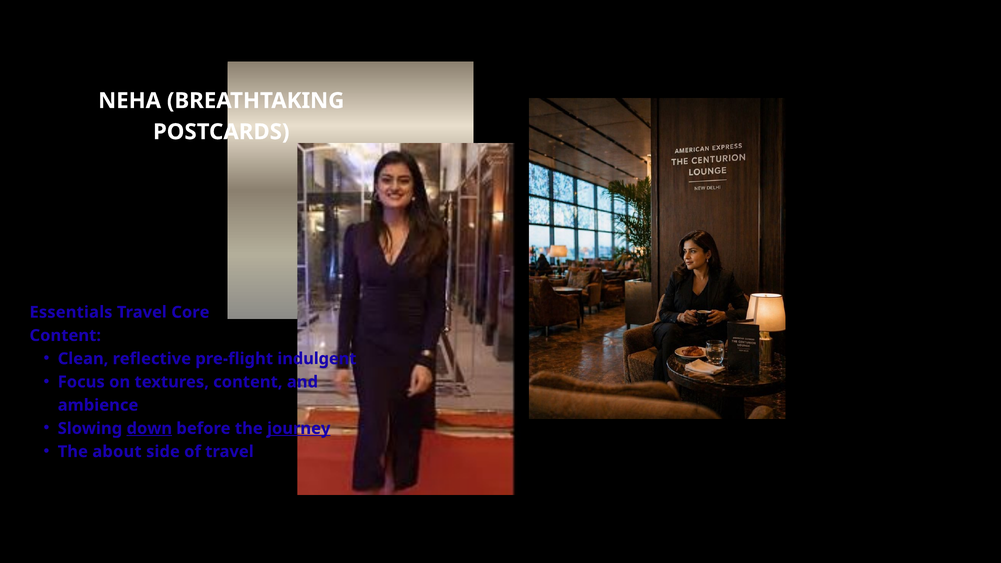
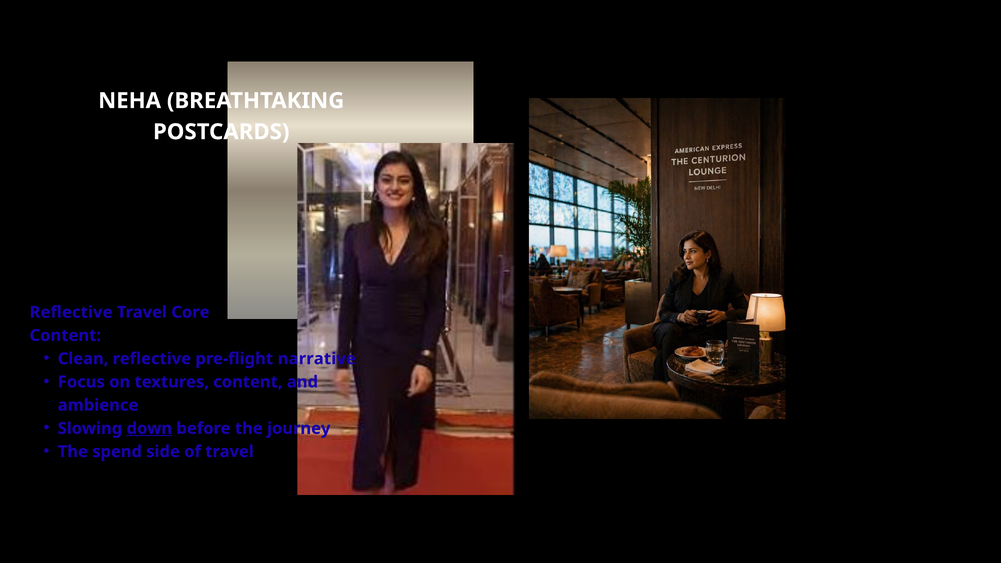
Essentials: Essentials -> Reflective (71, 312)
indulgent: indulgent -> narrative (317, 359)
journey underline: present -> none (299, 428)
about: about -> spend (117, 452)
